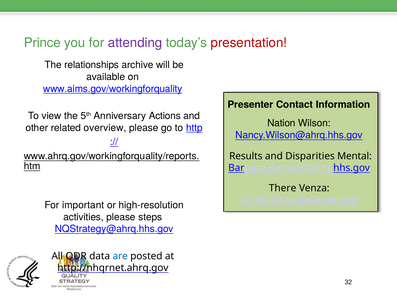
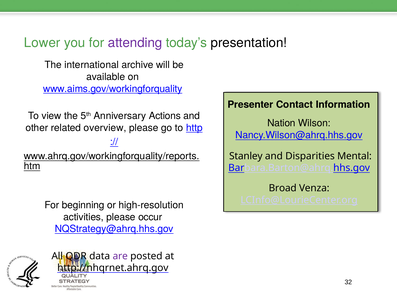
Prince: Prince -> Lower (42, 43)
presentation colour: red -> black (249, 43)
relationships: relationships -> international (92, 65)
Results: Results -> Stanley (246, 156)
There: There -> Broad (283, 188)
important: important -> beginning (83, 205)
steps: steps -> occur (150, 217)
are colour: blue -> purple (120, 256)
